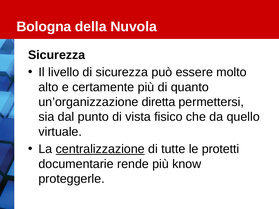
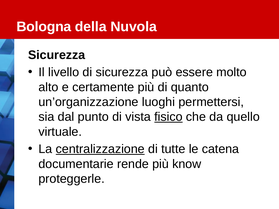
diretta: diretta -> luoghi (158, 102)
fisico underline: none -> present (168, 117)
protetti: protetti -> catena (220, 149)
